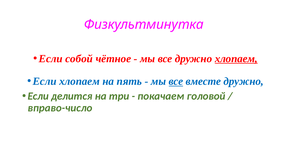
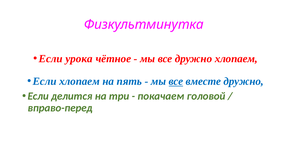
собой: собой -> урока (79, 59)
хлопаем underline: present -> none (236, 59)
вправо-число: вправо-число -> вправо-перед (60, 108)
